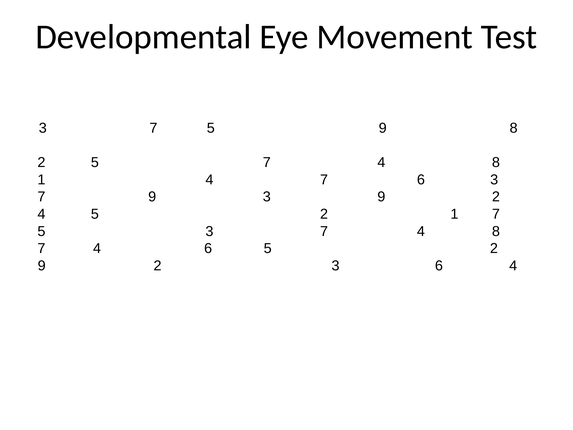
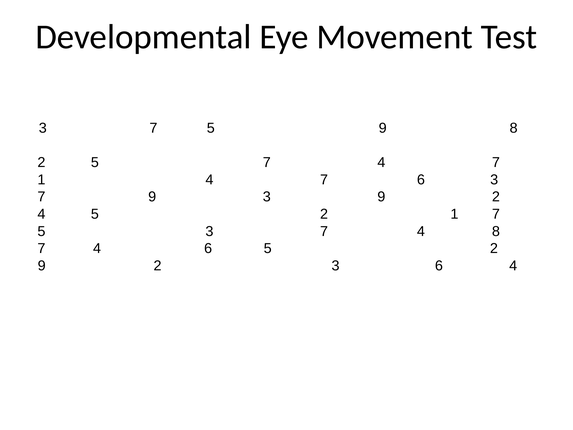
5 7 4 8: 8 -> 7 (496, 162)
